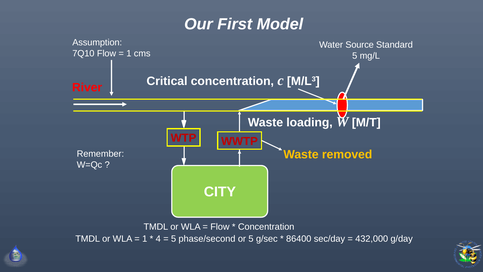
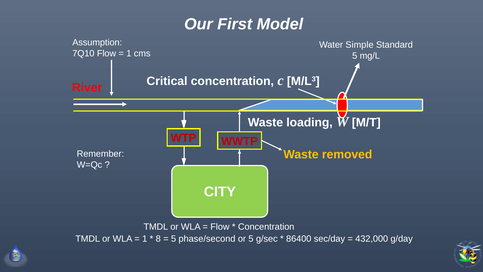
Source: Source -> Simple (360, 45)
4: 4 -> 8 (158, 239)
